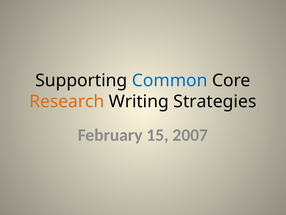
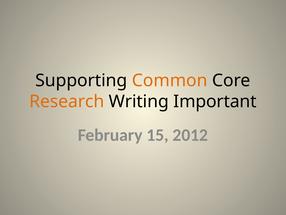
Common colour: blue -> orange (170, 80)
Strategies: Strategies -> Important (215, 101)
2007: 2007 -> 2012 (190, 135)
